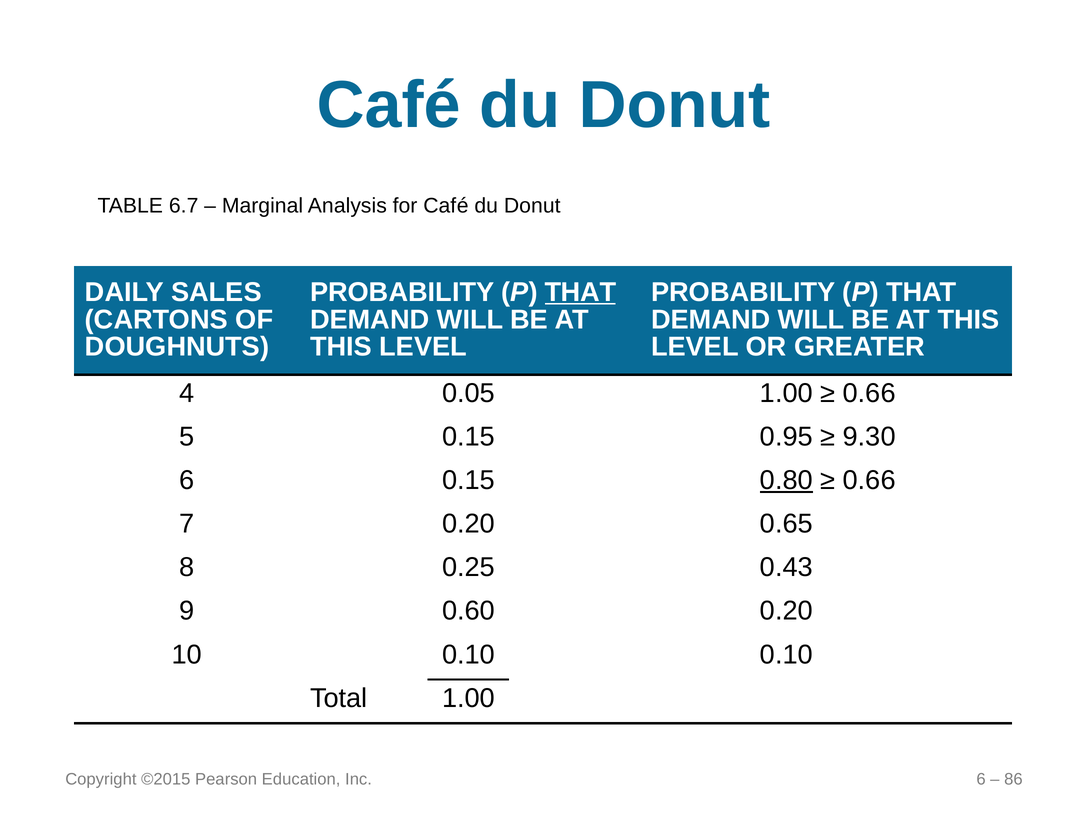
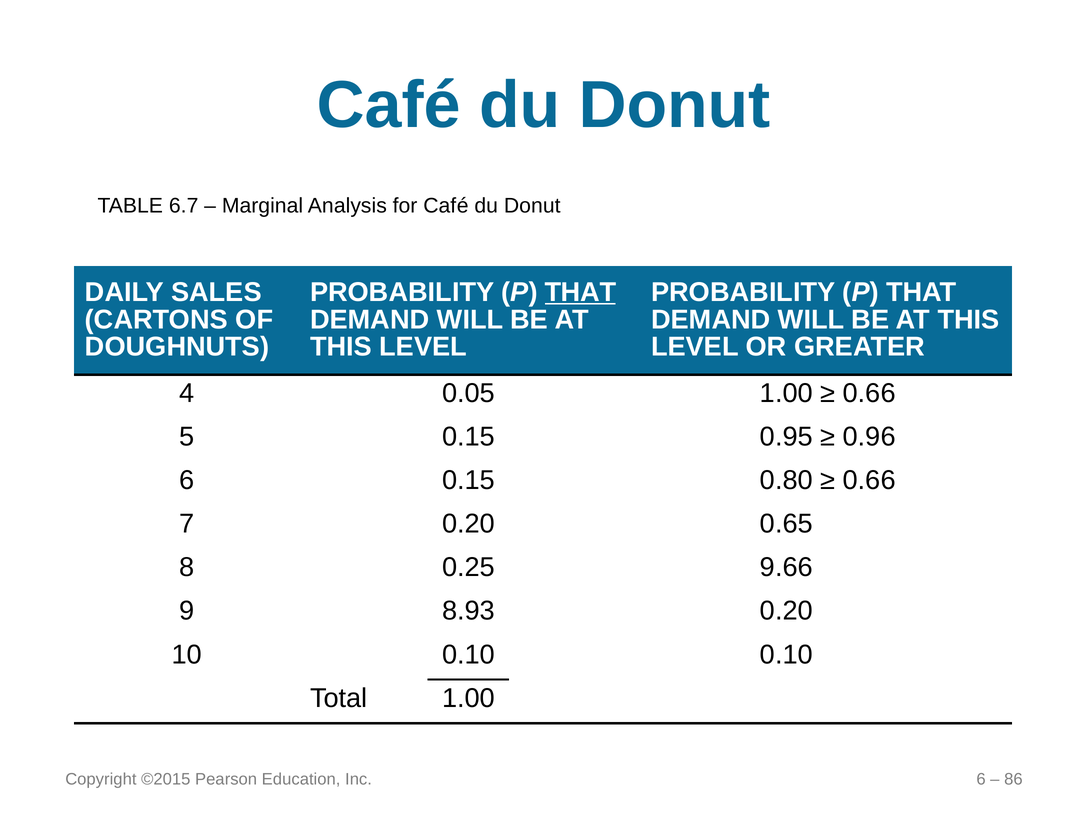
9.30: 9.30 -> 0.96 (869, 437)
0.80 underline: present -> none (786, 480)
0.43: 0.43 -> 9.66 (786, 567)
0.60: 0.60 -> 8.93 (468, 611)
